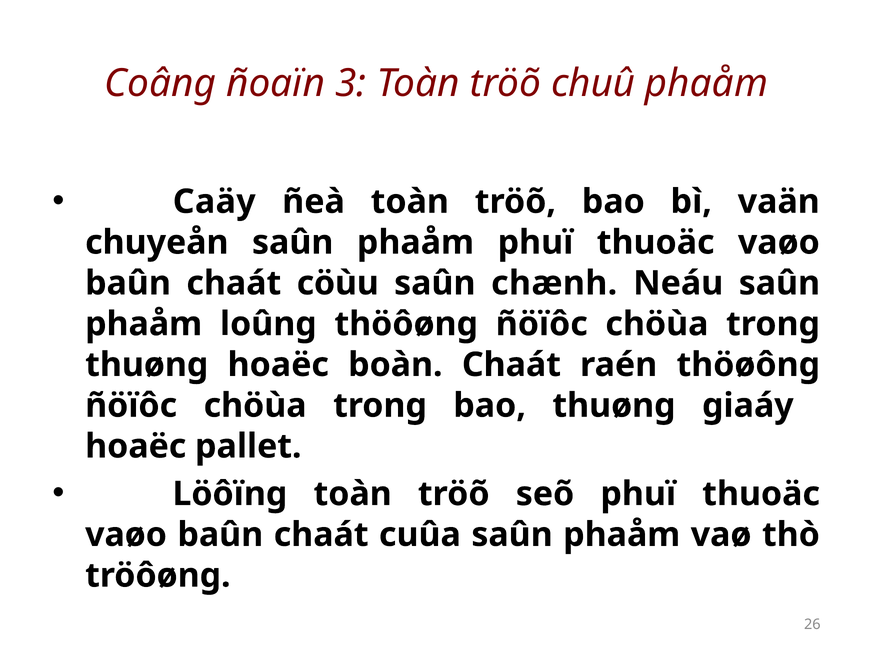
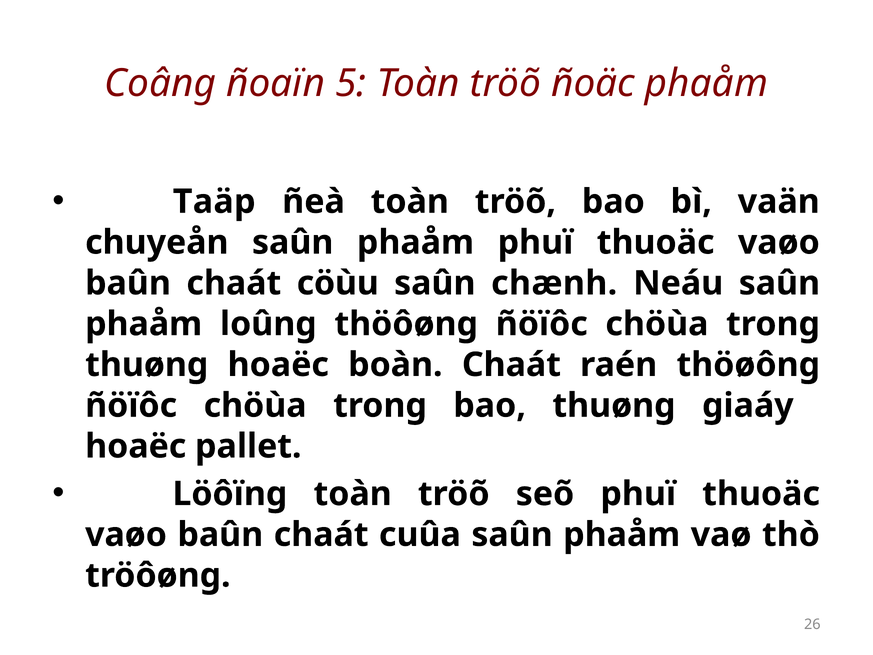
3: 3 -> 5 (351, 83)
chuû: chuû -> ñoäc (593, 83)
Caäy: Caäy -> Taäp (214, 202)
